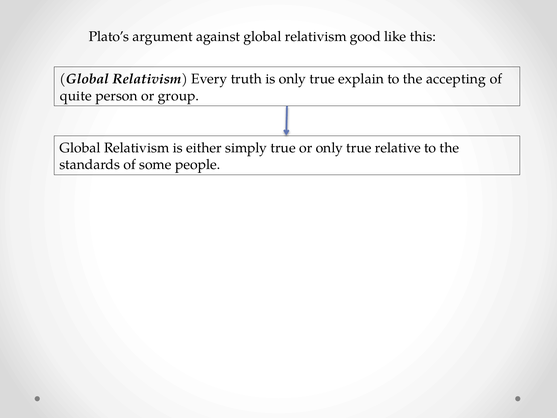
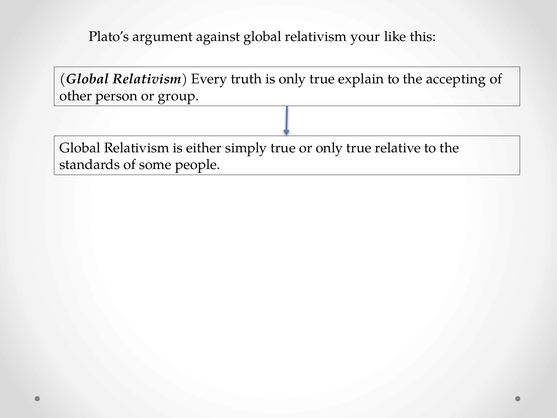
good: good -> your (365, 36)
quite: quite -> other (76, 96)
